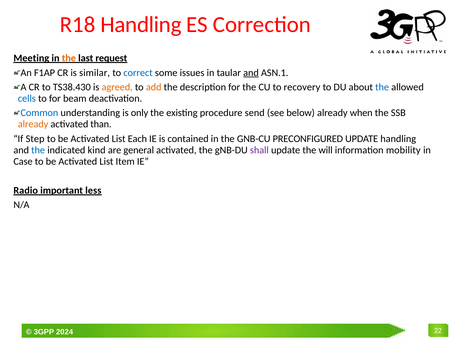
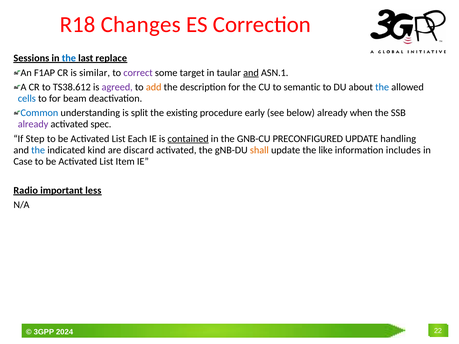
R18 Handling: Handling -> Changes (141, 25)
Meeting: Meeting -> Sessions (31, 58)
the colour: orange -> blue (69, 58)
request: request -> replace (111, 58)
correct colour: blue -> purple (138, 73)
issues: issues -> target (192, 73)
TS38.430: TS38.430 -> TS38.612 (72, 87)
agreed colour: orange -> purple (117, 87)
recovery: recovery -> semantic (302, 87)
only: only -> split (140, 113)
send: send -> early (255, 113)
already colour: orange -> purple (33, 124)
than: than -> spec (101, 124)
contained underline: none -> present (188, 139)
general: general -> discard (139, 150)
shall colour: purple -> orange (259, 150)
will: will -> like (326, 150)
mobility: mobility -> includes (403, 150)
